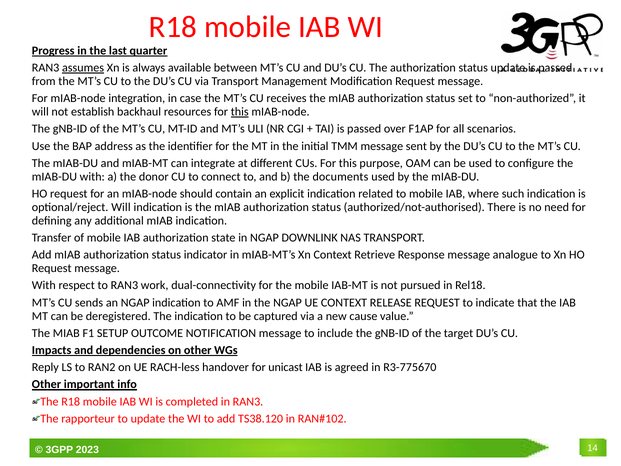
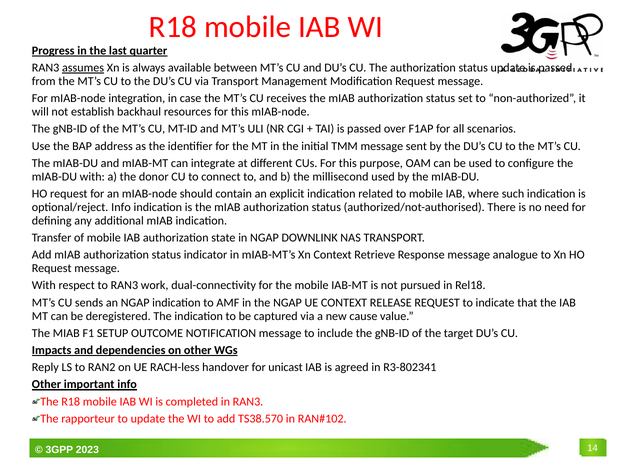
this underline: present -> none (240, 112)
documents: documents -> millisecond (340, 177)
optional/reject Will: Will -> Info (121, 207)
R3-775670: R3-775670 -> R3-802341 (410, 367)
TS38.120: TS38.120 -> TS38.570 (261, 418)
